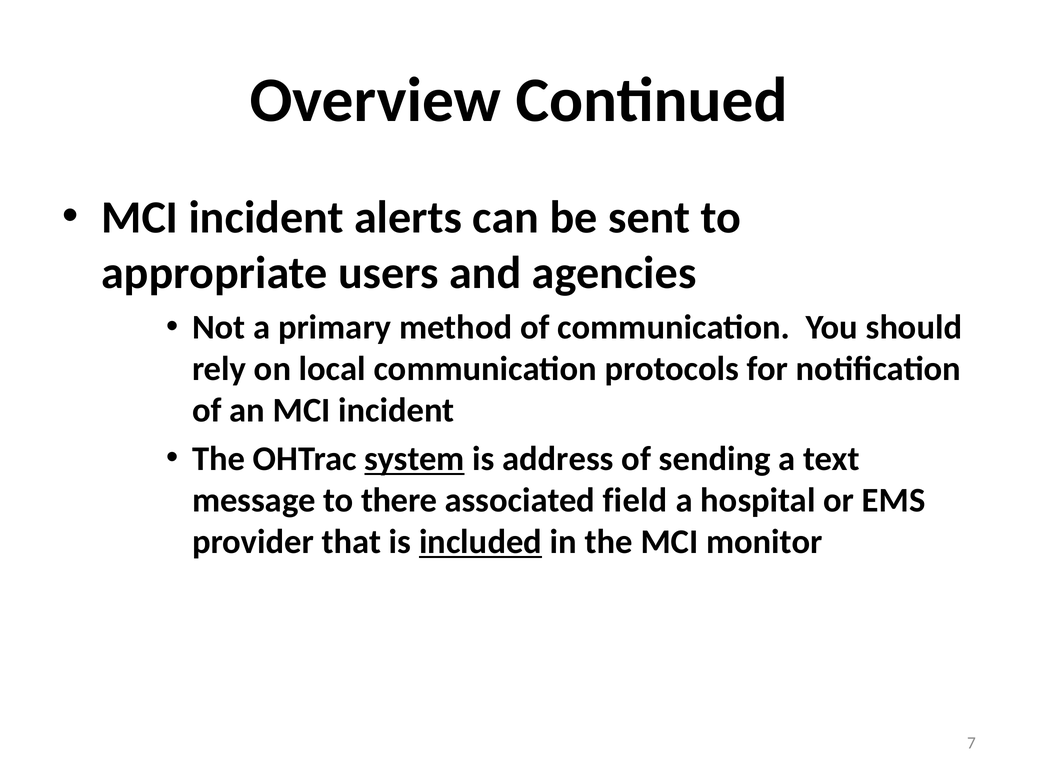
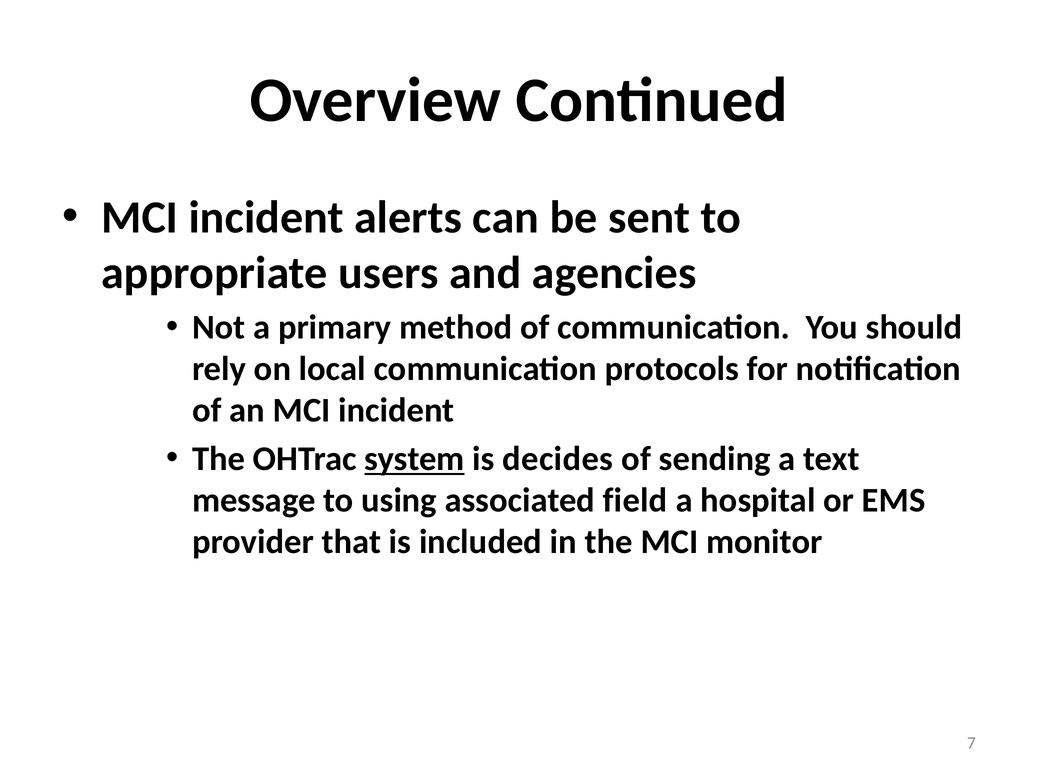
address: address -> decides (558, 459)
there: there -> using (399, 501)
included underline: present -> none (481, 542)
